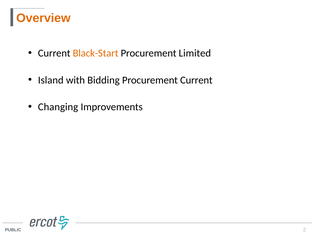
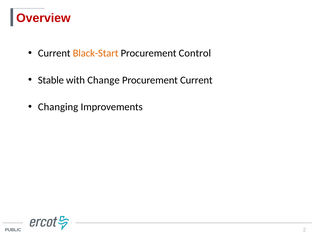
Overview colour: orange -> red (43, 18)
Limited: Limited -> Control (195, 53)
Island: Island -> Stable (51, 80)
Bidding: Bidding -> Change (104, 80)
